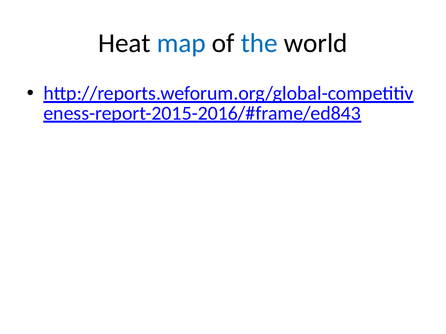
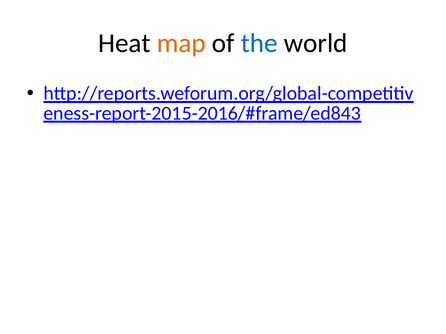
map colour: blue -> orange (181, 43)
